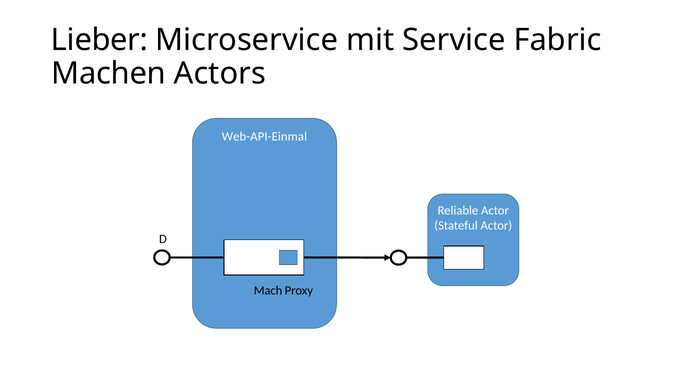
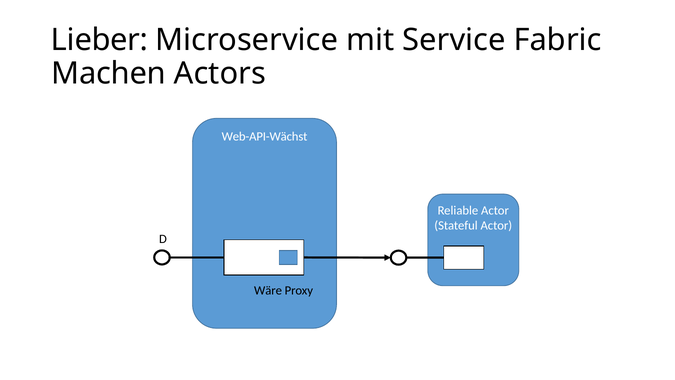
Web-API-Einmal: Web-API-Einmal -> Web-API-Wächst (265, 136)
Mach: Mach -> Wäre (268, 290)
